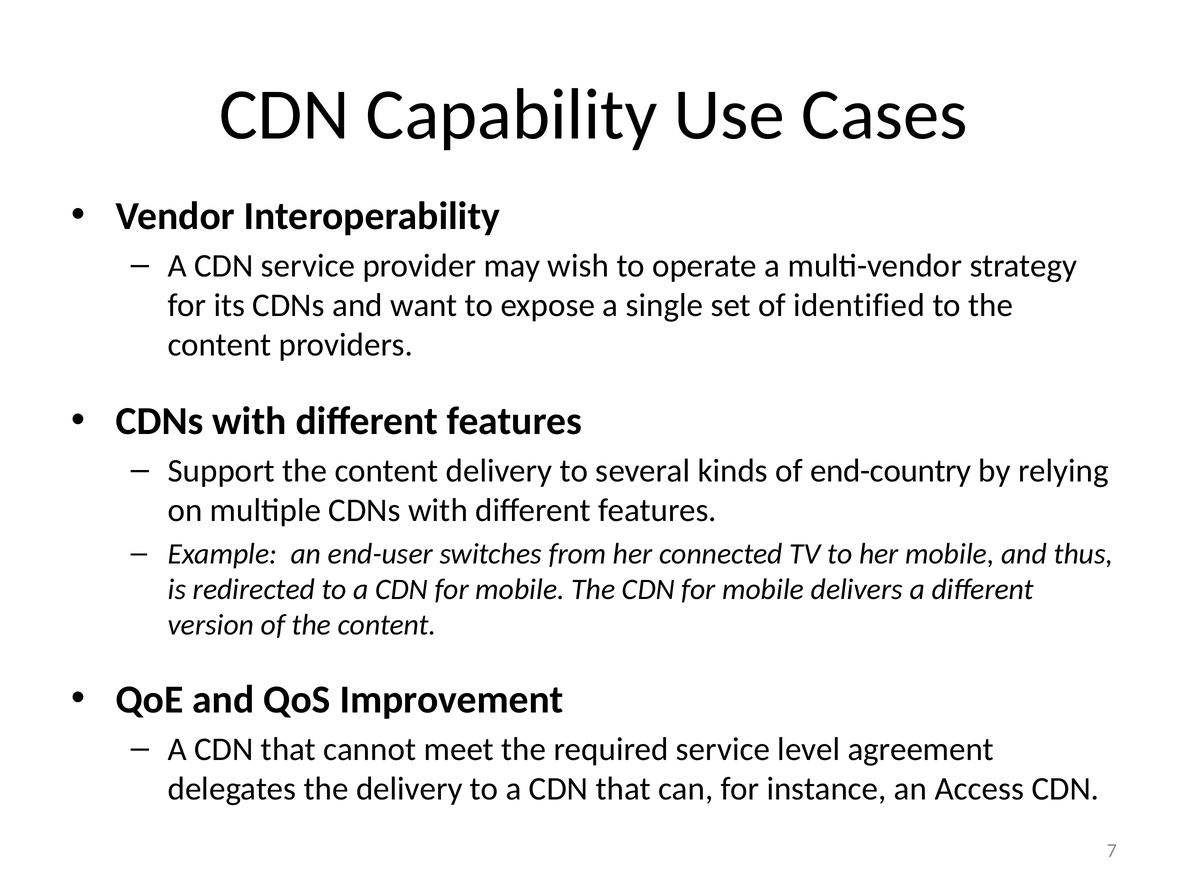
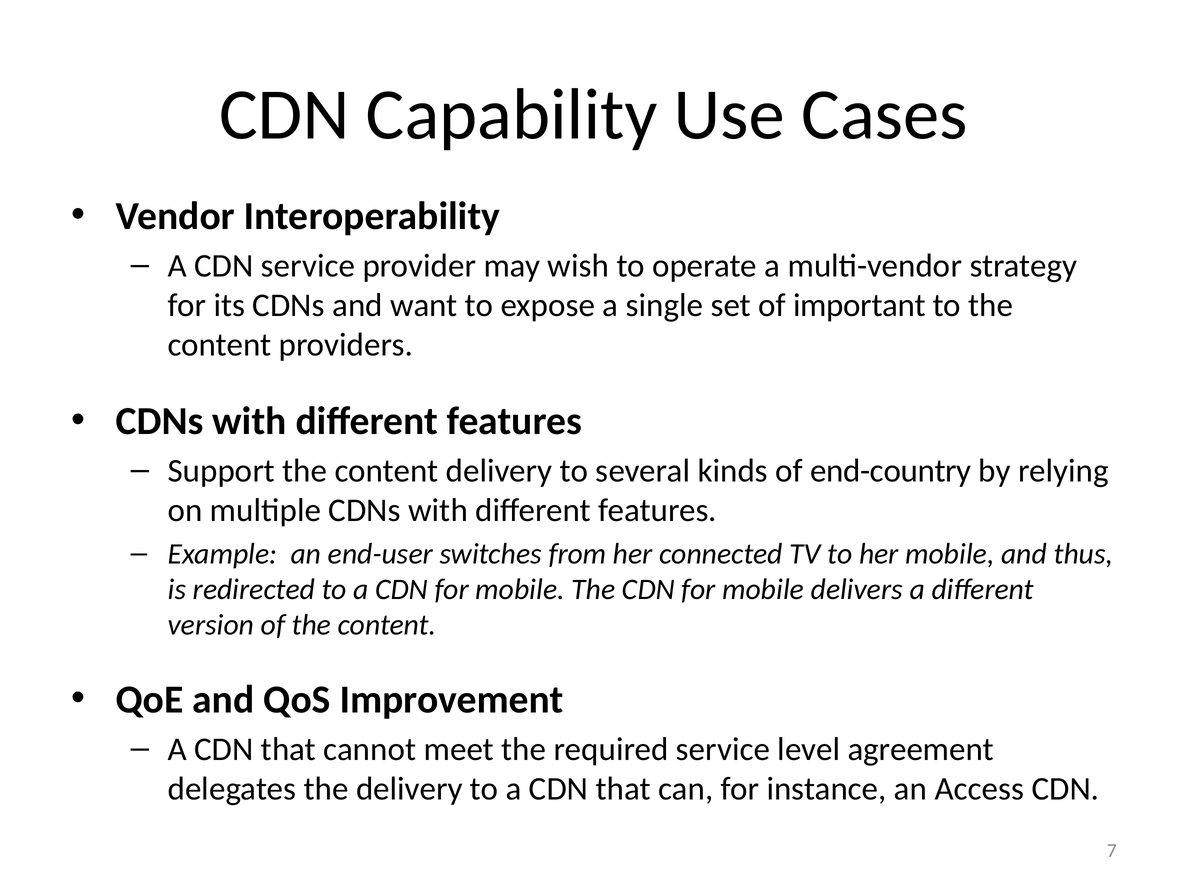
identified: identified -> important (859, 305)
